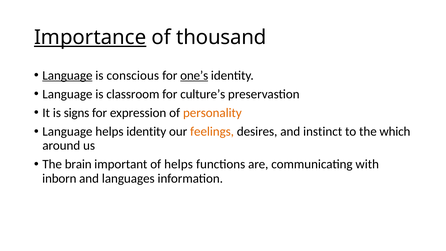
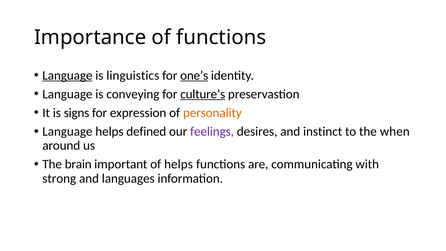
Importance underline: present -> none (90, 37)
of thousand: thousand -> functions (221, 37)
conscious: conscious -> linguistics (133, 75)
classroom: classroom -> conveying (133, 94)
culture’s underline: none -> present (203, 94)
helps identity: identity -> defined (146, 132)
feelings colour: orange -> purple (212, 132)
which: which -> when (395, 132)
inborn: inborn -> strong (59, 178)
